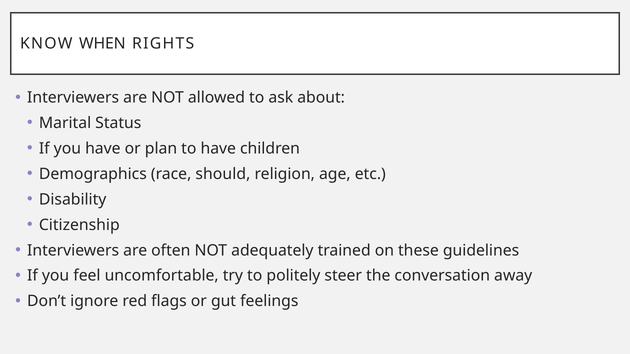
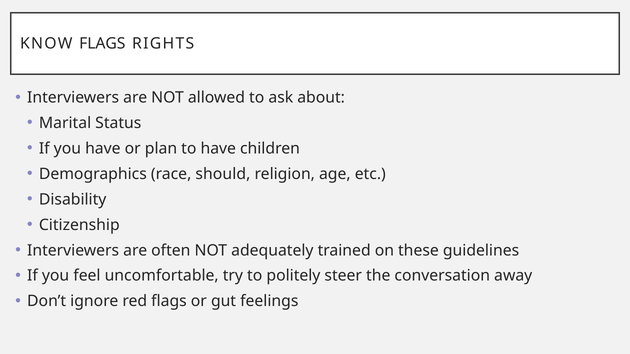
KNOW WHEN: WHEN -> FLAGS (102, 43)
